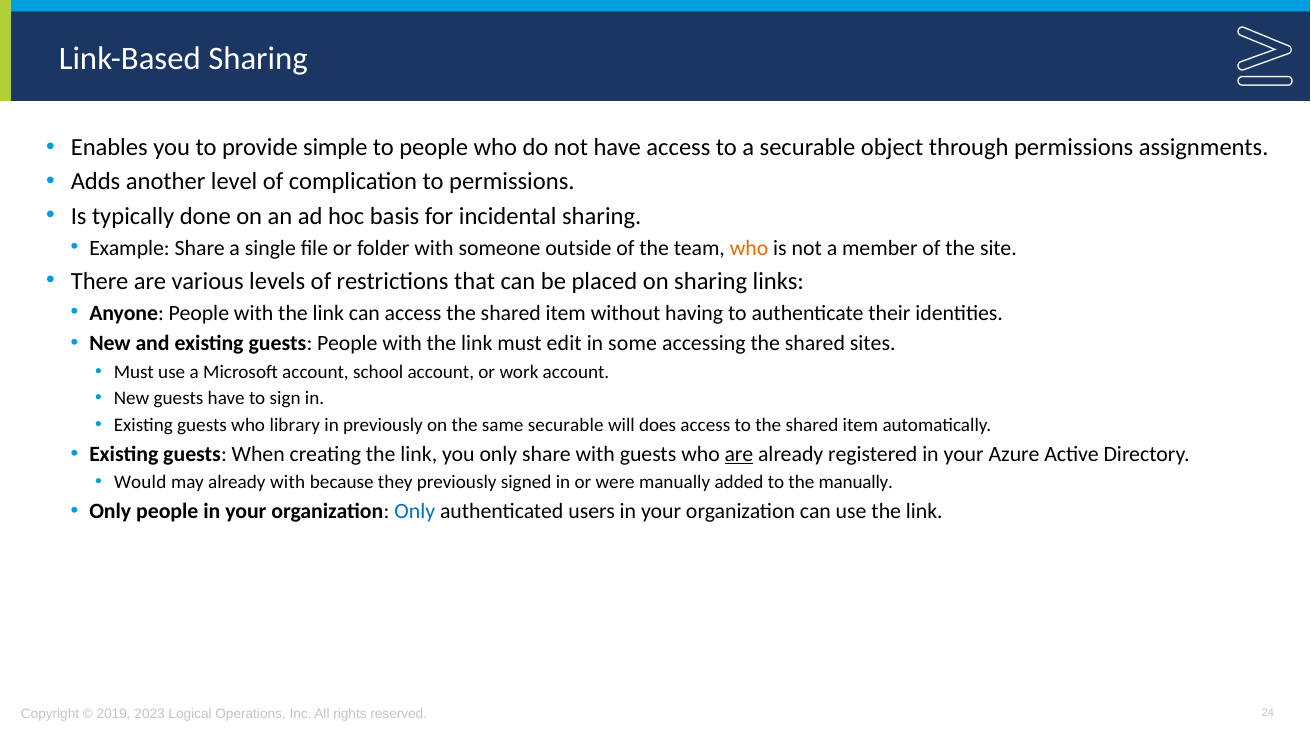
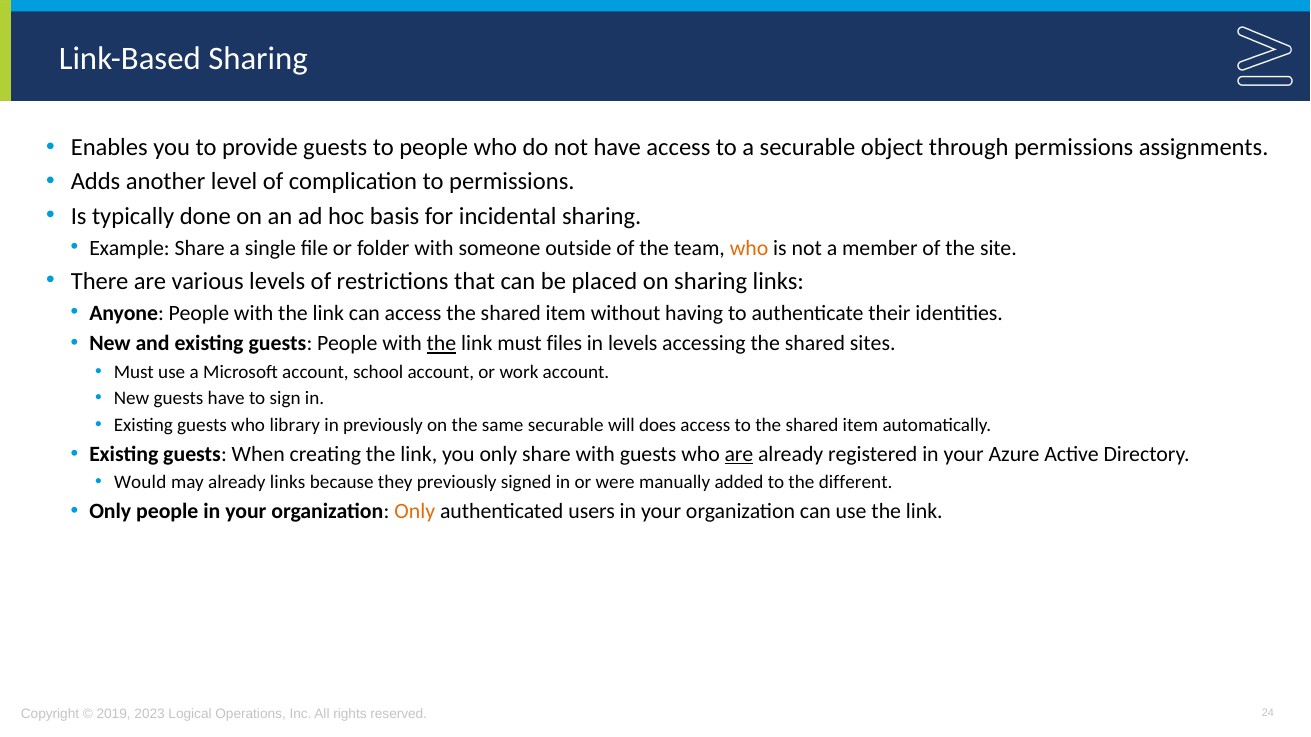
provide simple: simple -> guests (335, 147)
the underline: none -> present (441, 344)
edit: edit -> files (564, 344)
in some: some -> levels (633, 344)
already with: with -> links (288, 483)
the manually: manually -> different (856, 483)
Only colour: blue -> orange (415, 512)
